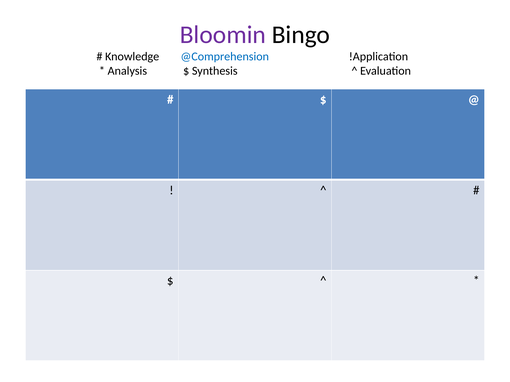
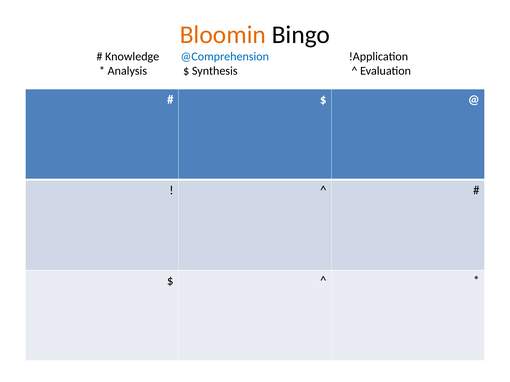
Bloomin colour: purple -> orange (223, 35)
